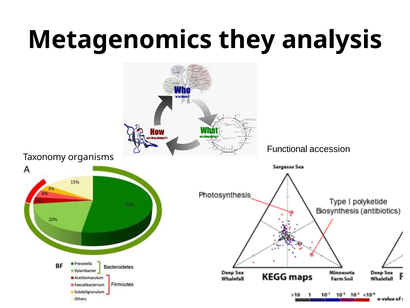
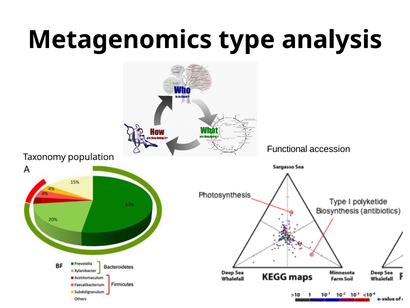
they: they -> type (247, 40)
organisms: organisms -> population (91, 157)
